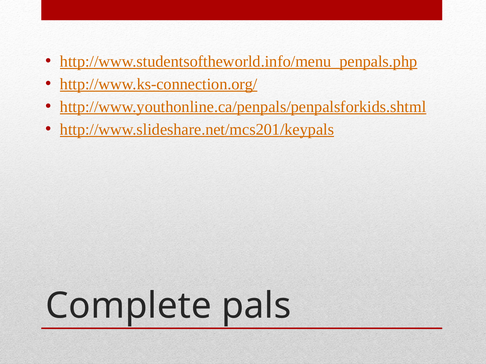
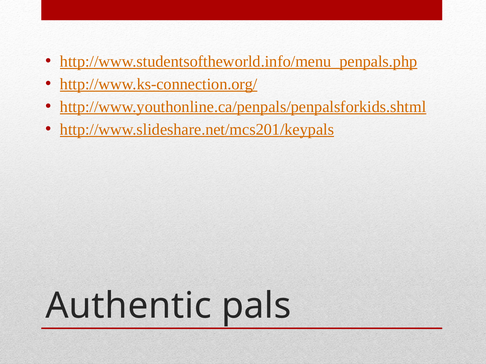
Complete: Complete -> Authentic (129, 306)
